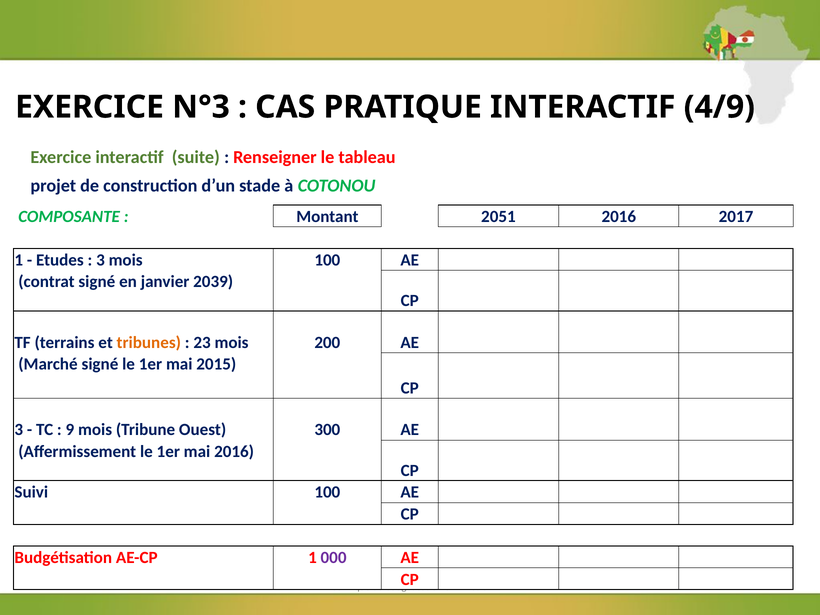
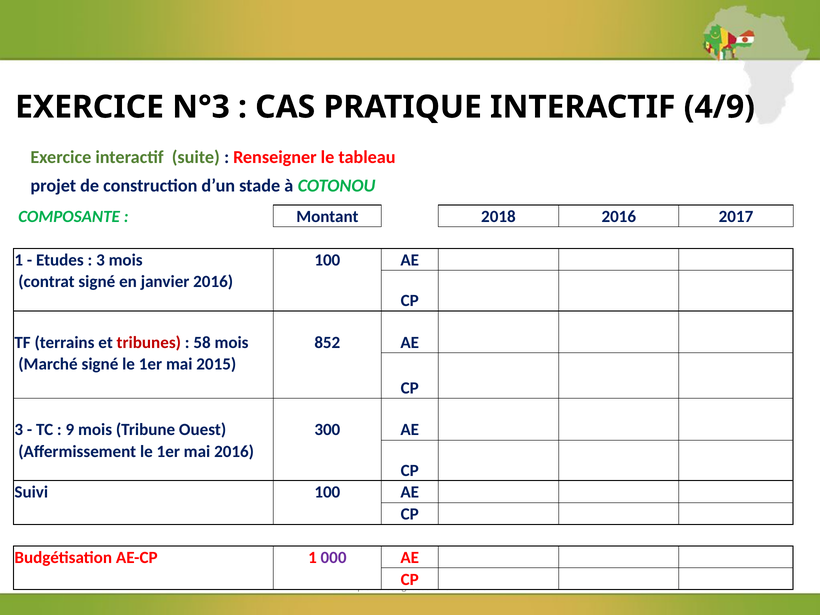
2051: 2051 -> 2018 (498, 216)
janvier 2039: 2039 -> 2016 (213, 282)
tribunes colour: orange -> red (149, 343)
23: 23 -> 58 (202, 343)
200: 200 -> 852 (327, 343)
